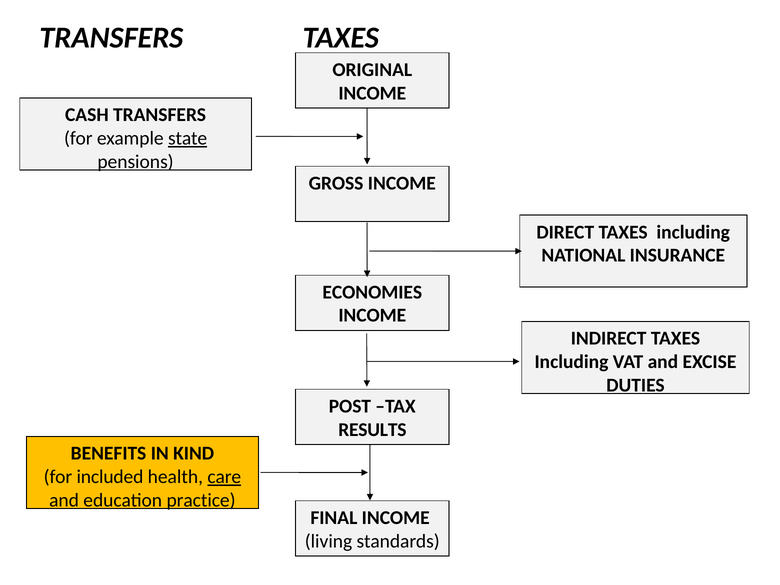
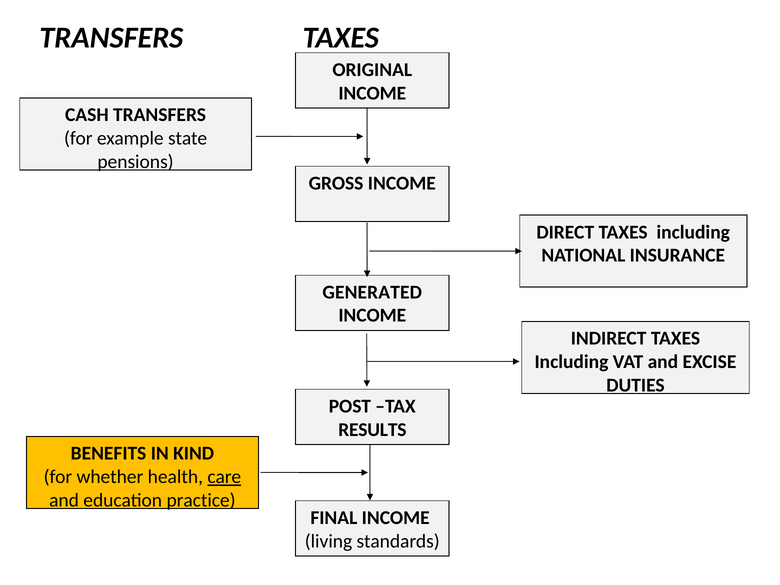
state underline: present -> none (188, 138)
ECONOMIES: ECONOMIES -> GENERATED (372, 292)
included: included -> whether (110, 477)
